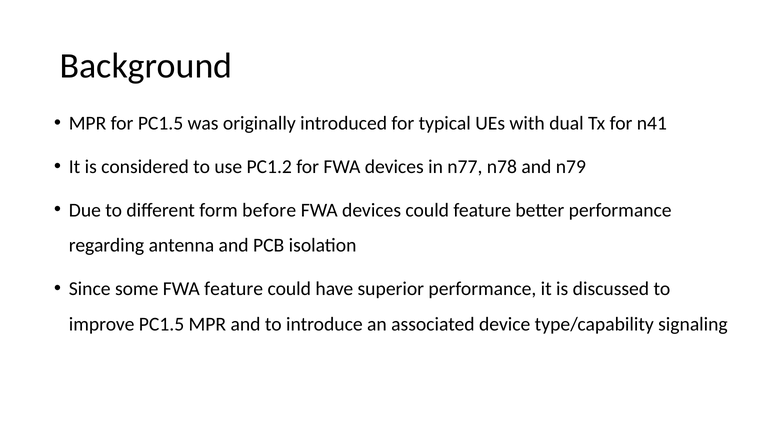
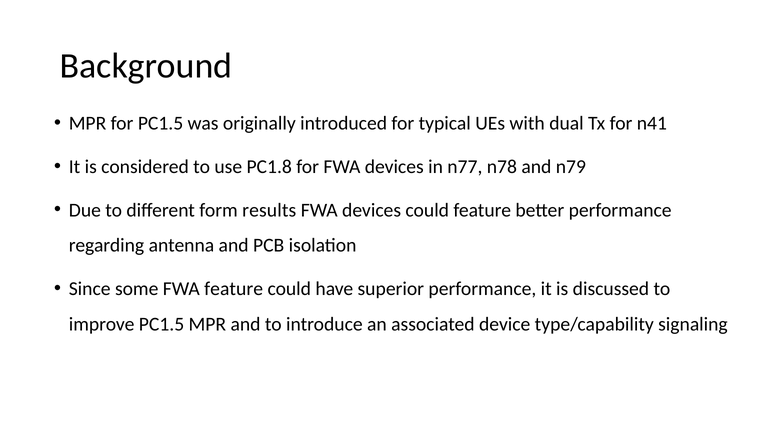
PC1.2: PC1.2 -> PC1.8 (269, 167)
before: before -> results (269, 210)
